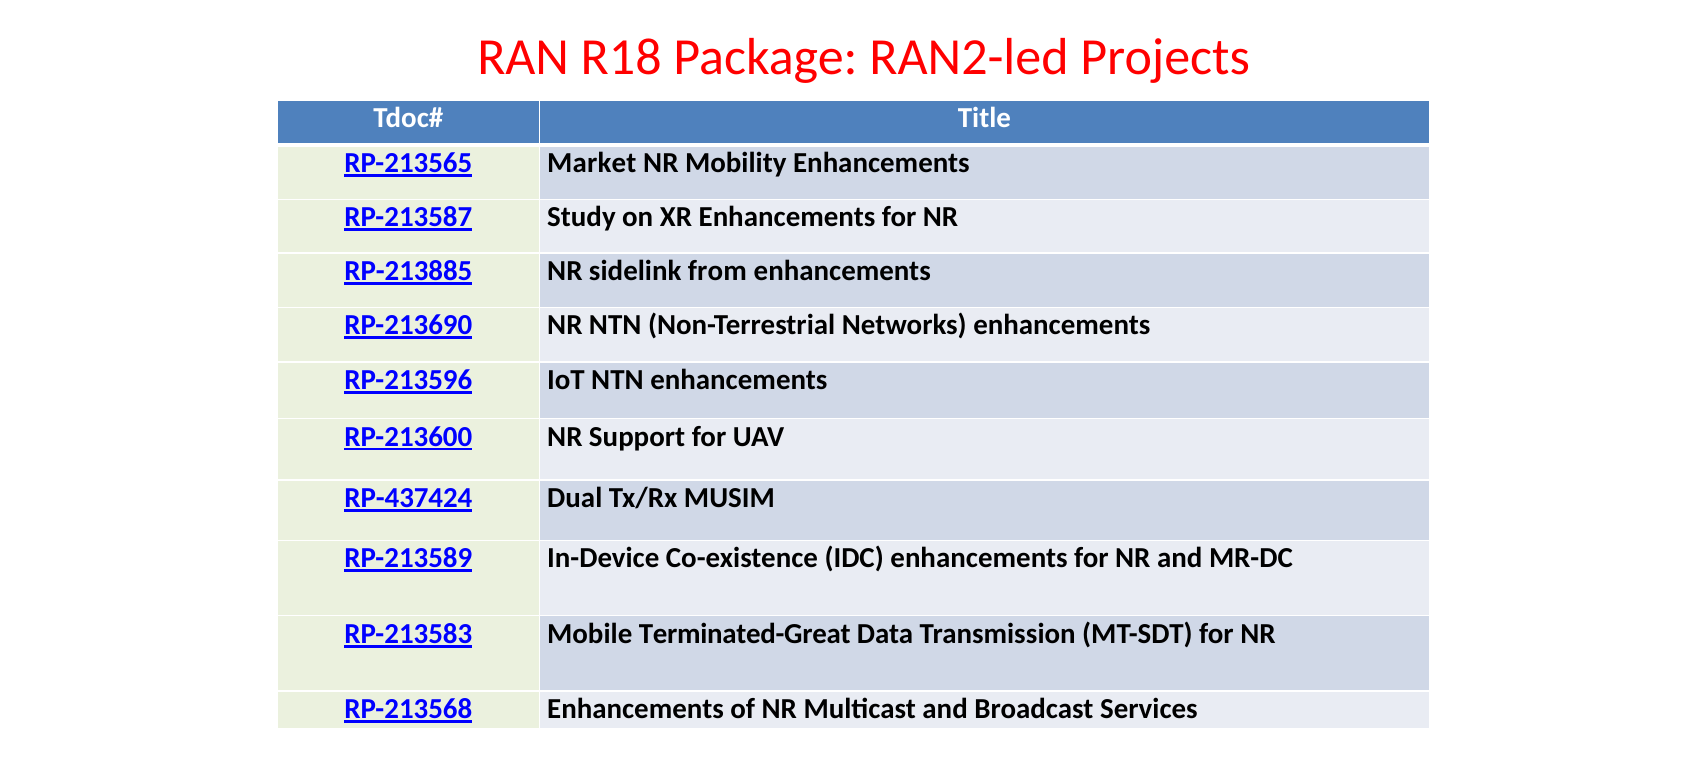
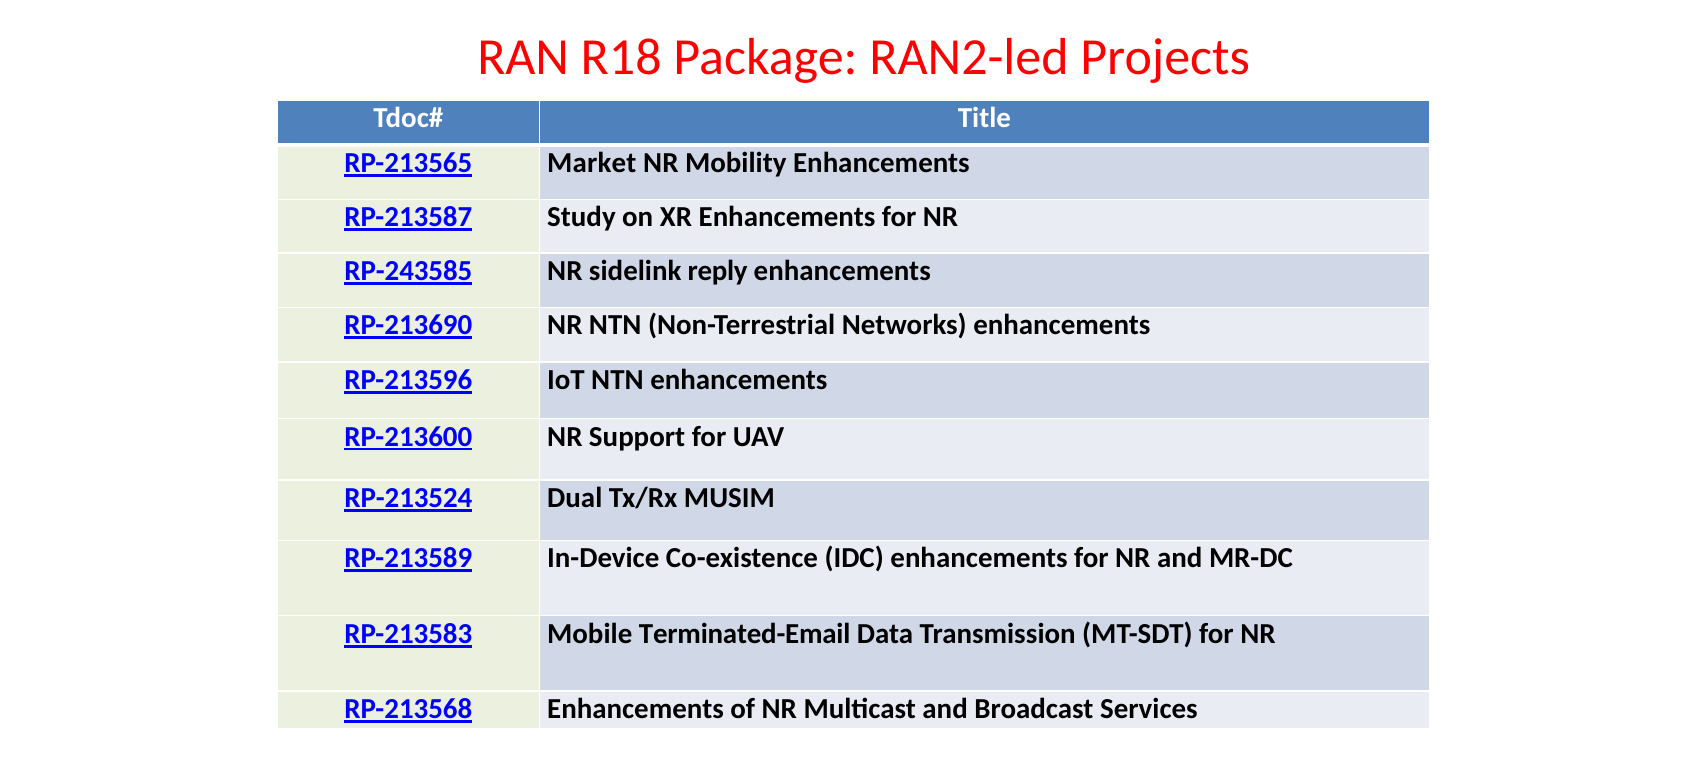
RP-213885: RP-213885 -> RP-243585 (408, 271)
from: from -> reply (718, 271)
RP-437424: RP-437424 -> RP-213524 (408, 498)
Terminated-Great: Terminated-Great -> Terminated-Email (745, 633)
